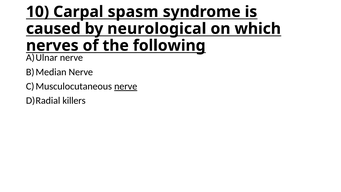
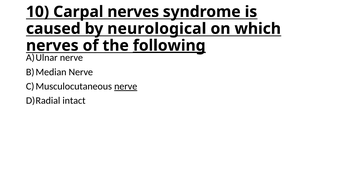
Carpal spasm: spasm -> nerves (133, 12)
following underline: none -> present (169, 46)
killers: killers -> intact (74, 101)
